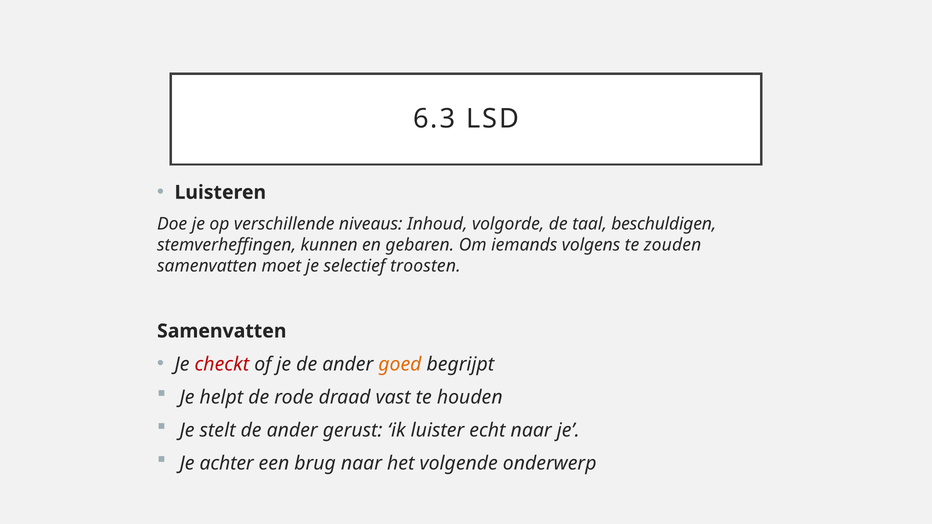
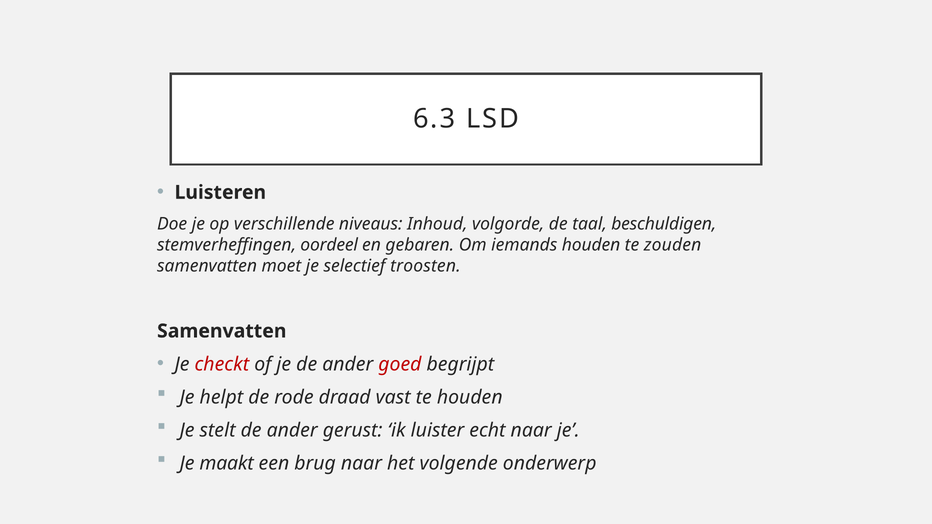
kunnen: kunnen -> oordeel (329, 245)
iemands volgens: volgens -> houden (591, 245)
goed colour: orange -> red (400, 364)
achter: achter -> maakt (227, 463)
